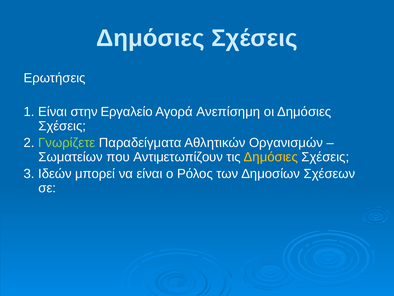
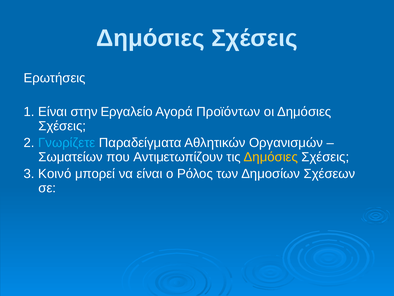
Ανεπίσημη: Ανεπίσημη -> Προϊόντων (228, 112)
Γνωρίζετε colour: light green -> light blue (67, 143)
Ιδεών: Ιδεών -> Κοινό (55, 173)
